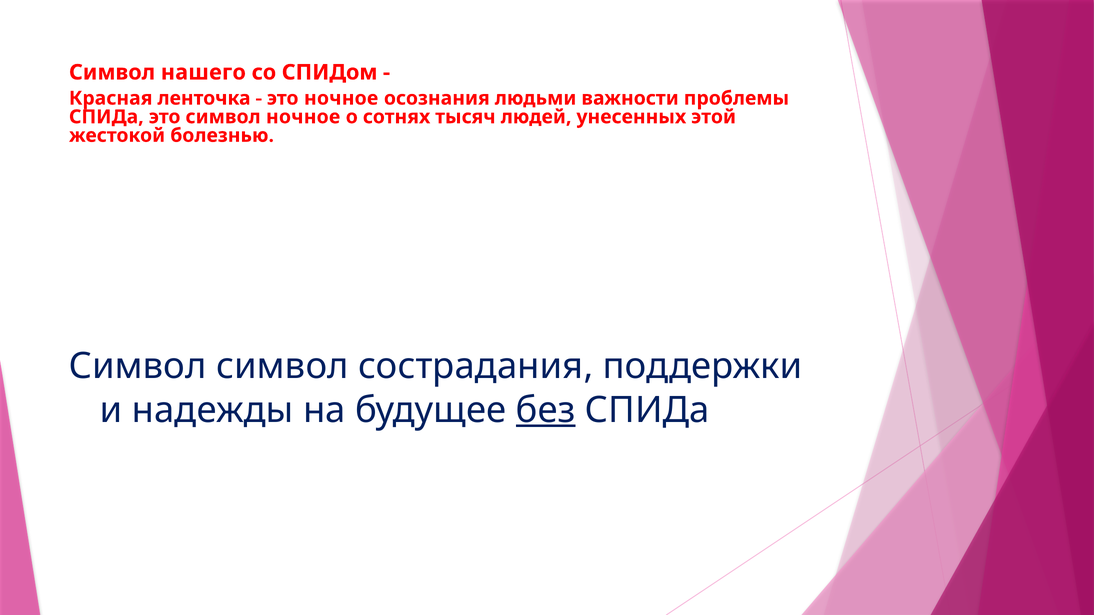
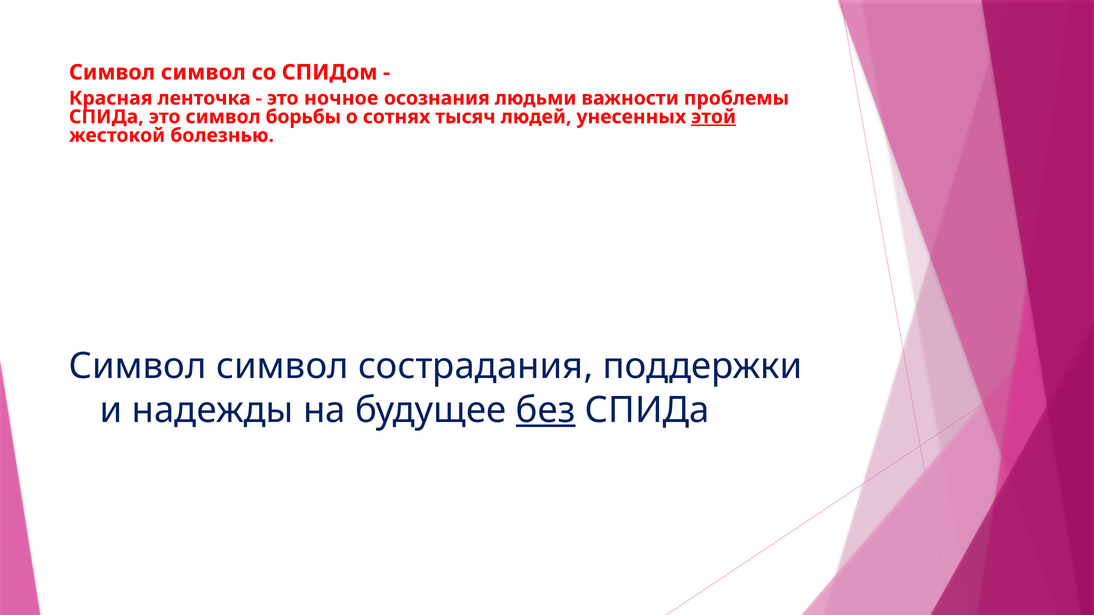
нашего: нашего -> символ (203, 72)
символ ночное: ночное -> борьбы (303, 117)
этой underline: none -> present (714, 117)
